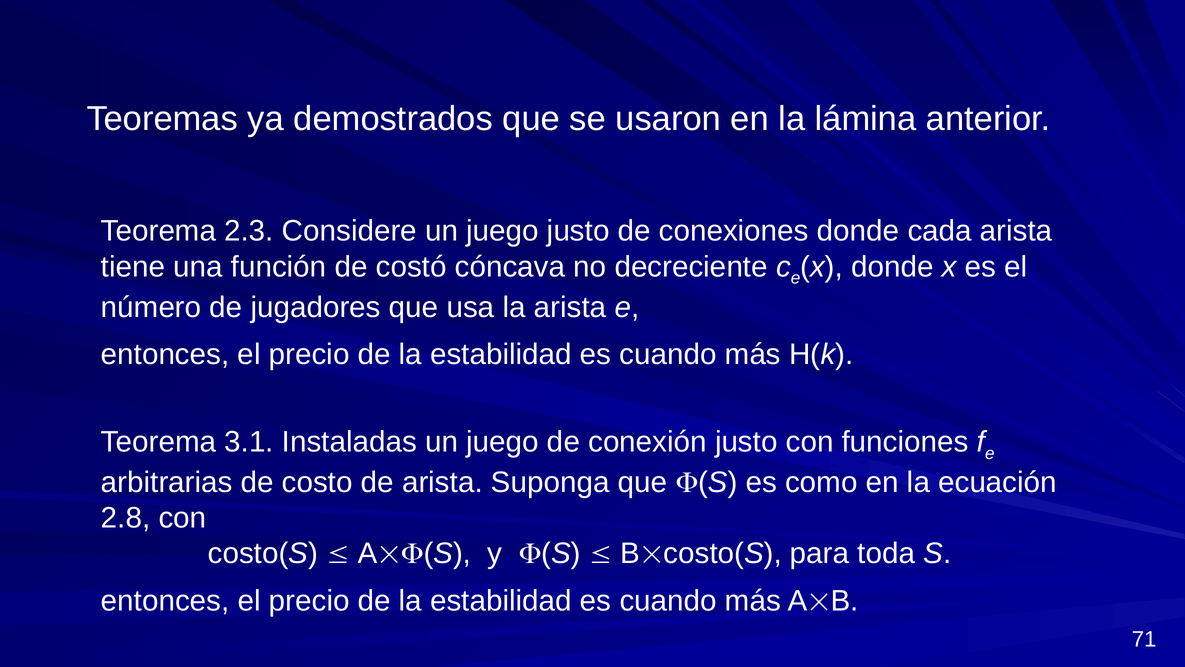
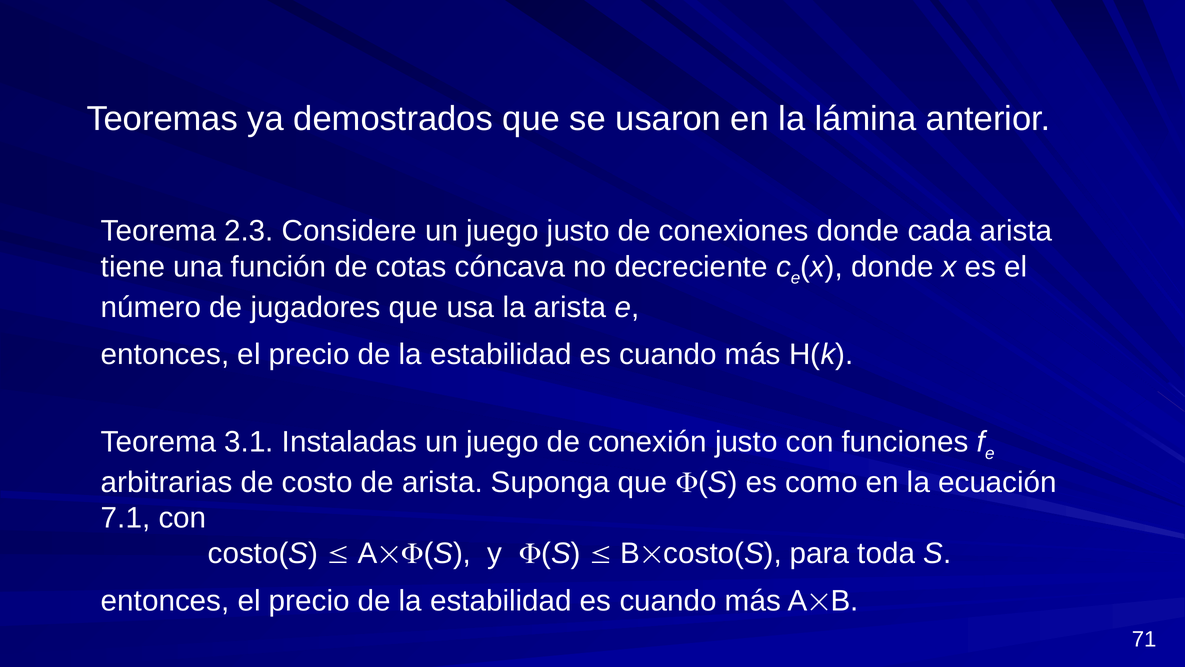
costó: costó -> cotas (411, 267)
2.8: 2.8 -> 7.1 (126, 518)
